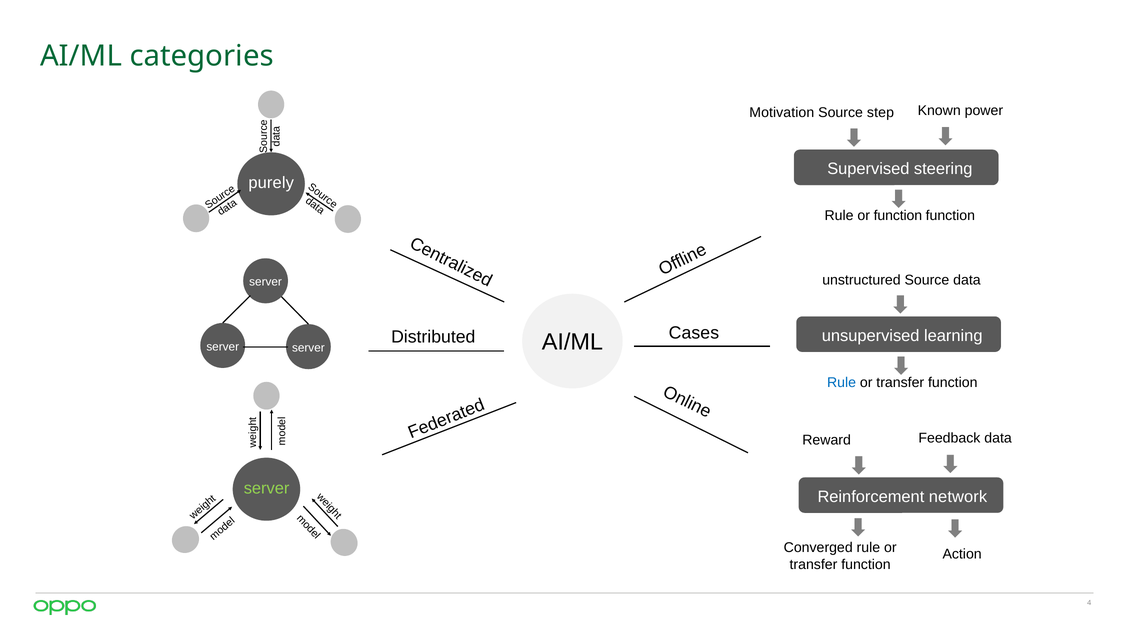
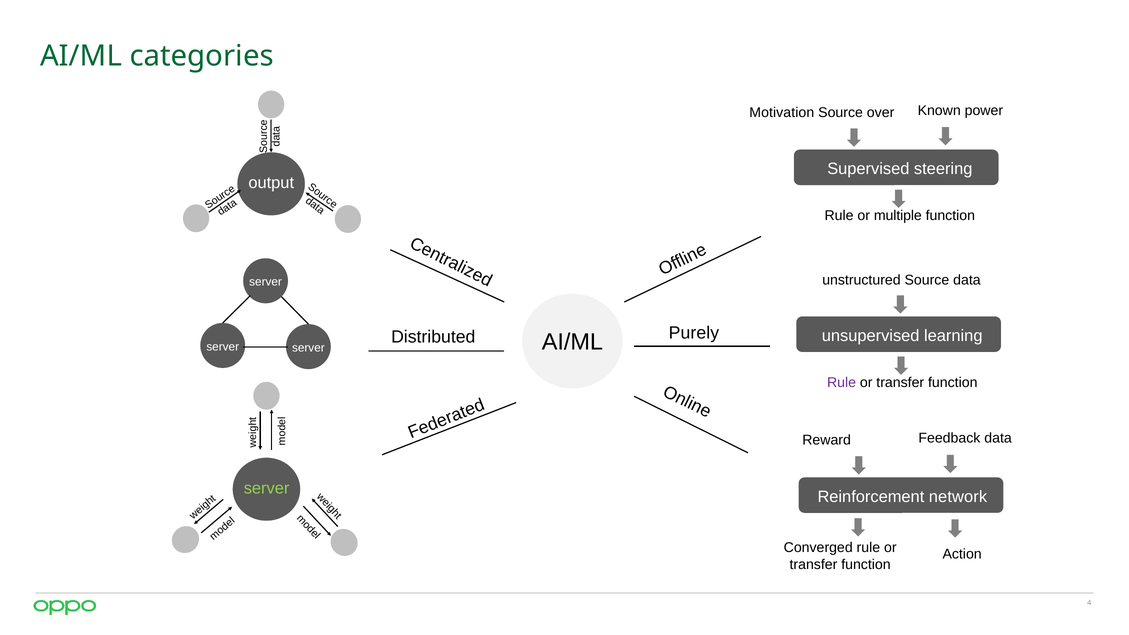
step: step -> over (881, 112)
purely: purely -> output (271, 183)
or function: function -> multiple (898, 216)
Cases: Cases -> Purely (694, 333)
Rule colour: blue -> purple (842, 382)
